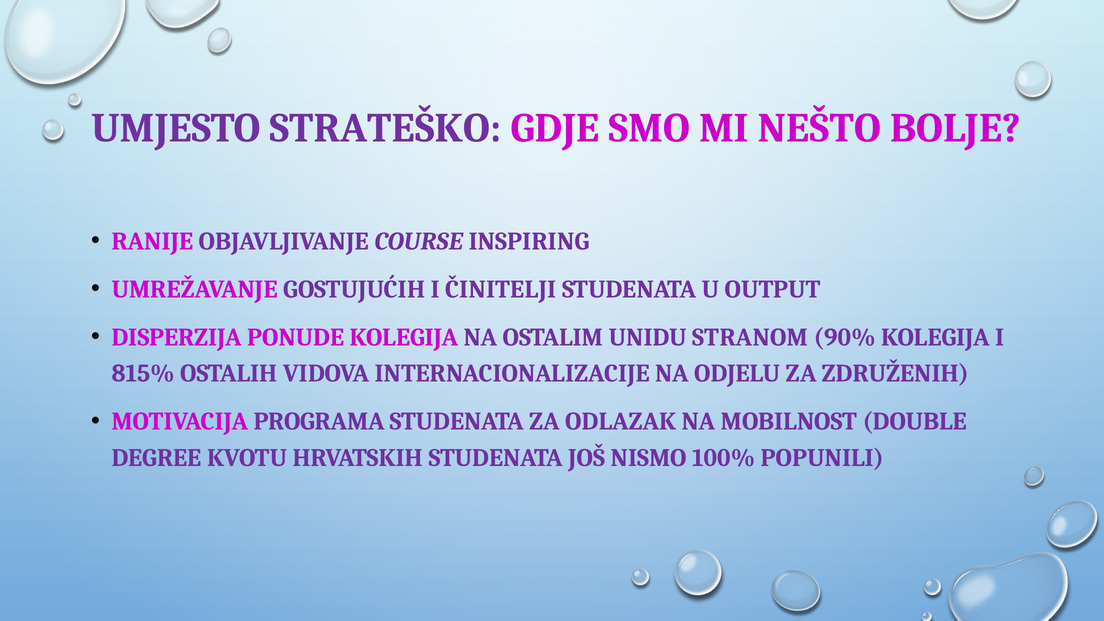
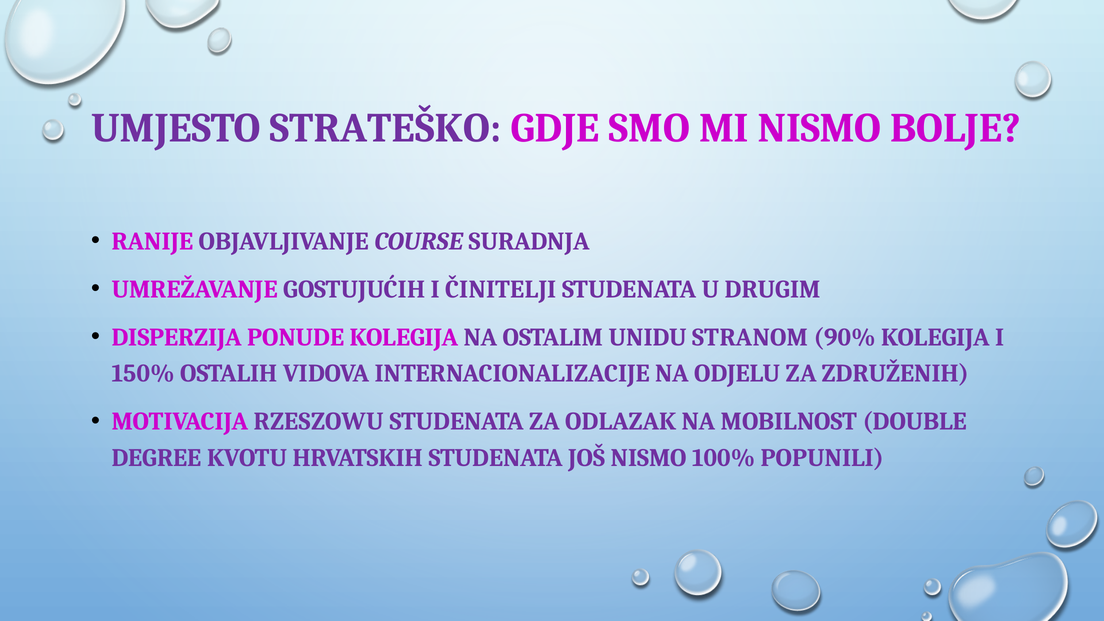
MI NEŠTO: NEŠTO -> NISMO (820, 128)
INSPIRING: INSPIRING -> SURADNJA (529, 241)
OUTPUT: OUTPUT -> DRUGIM (773, 289)
815%: 815% -> 150% (143, 374)
PROGRAMA: PROGRAMA -> RZESZOWU (319, 421)
